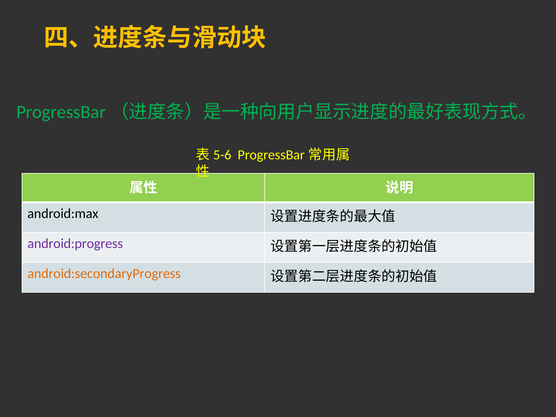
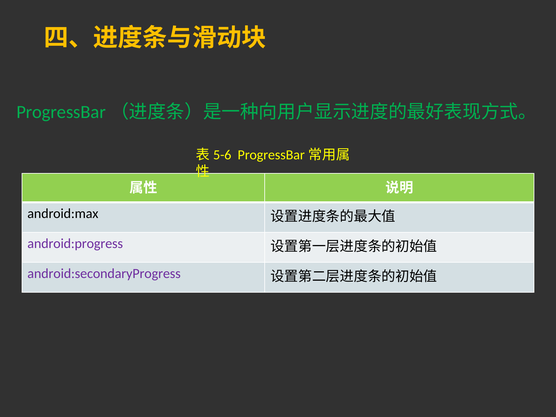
android:secondaryProgress colour: orange -> purple (104, 274)
